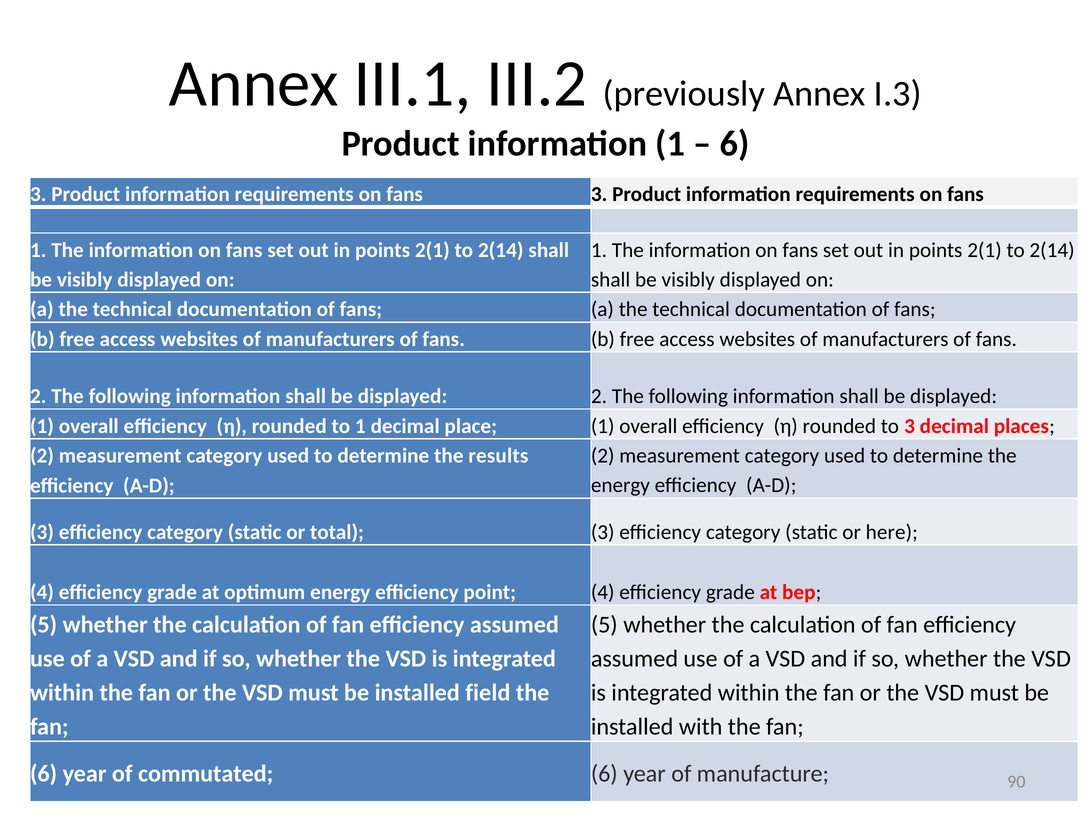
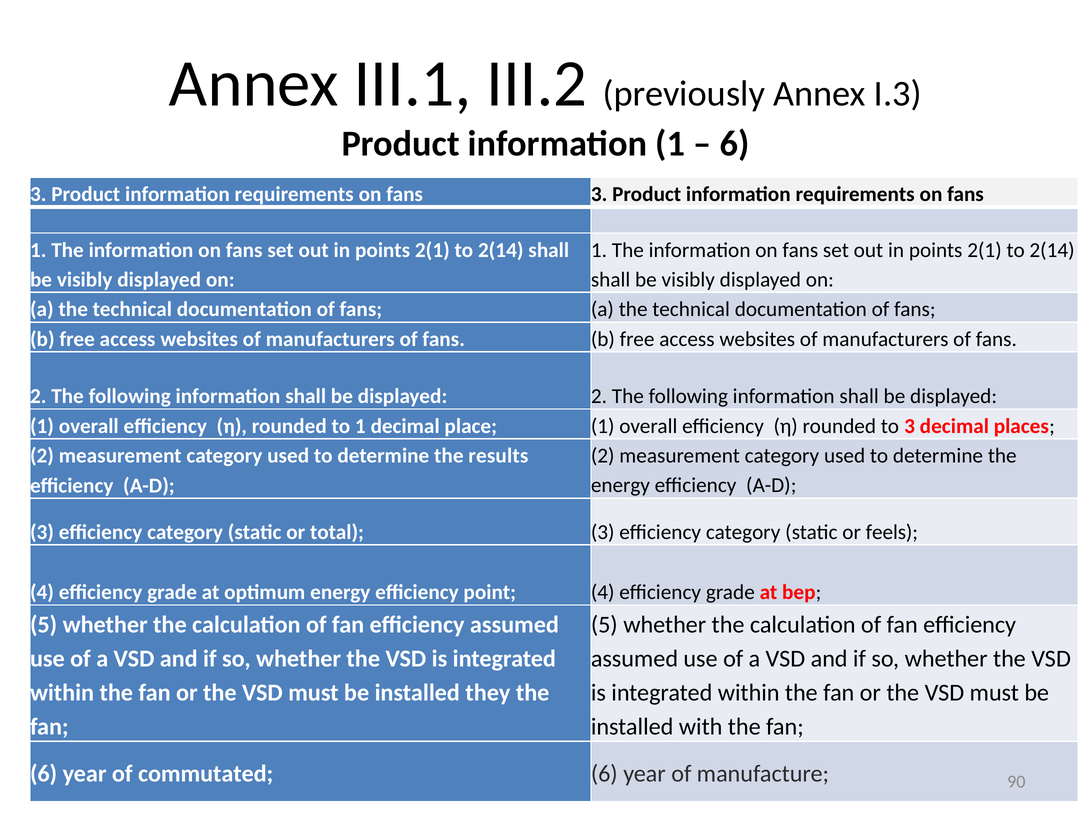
here: here -> feels (892, 532)
field: field -> they (488, 692)
